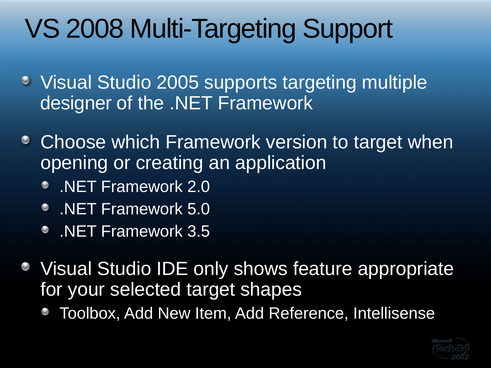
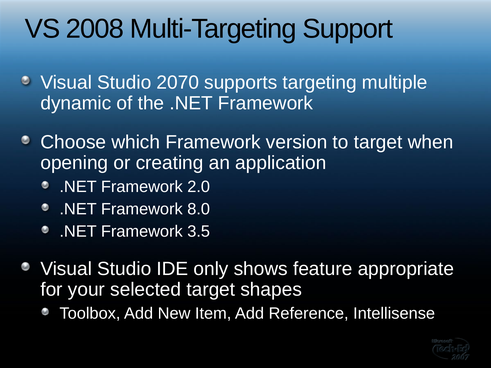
2005: 2005 -> 2070 (178, 83)
designer: designer -> dynamic (76, 103)
5.0: 5.0 -> 8.0 (199, 209)
